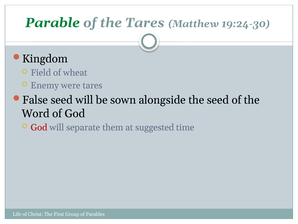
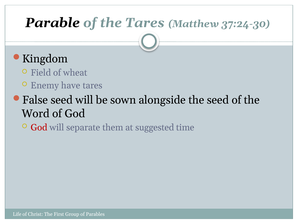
Parable colour: green -> black (52, 23)
19:24-30: 19:24-30 -> 37:24-30 (246, 24)
were: were -> have (71, 85)
